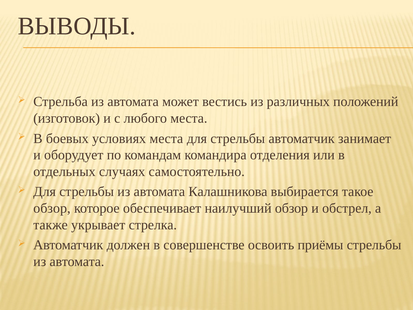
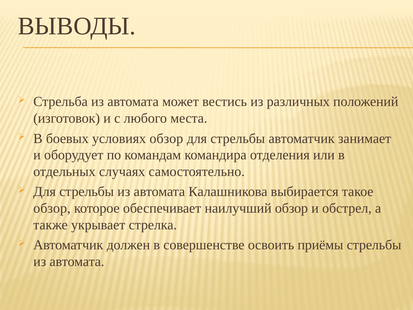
условиях места: места -> обзор (166, 138)
